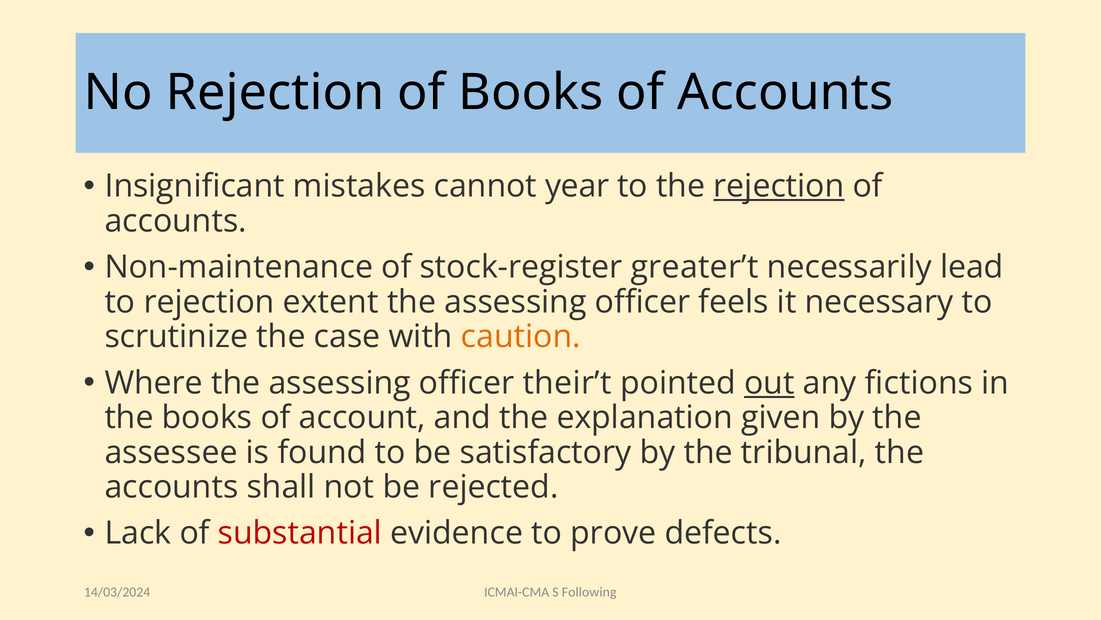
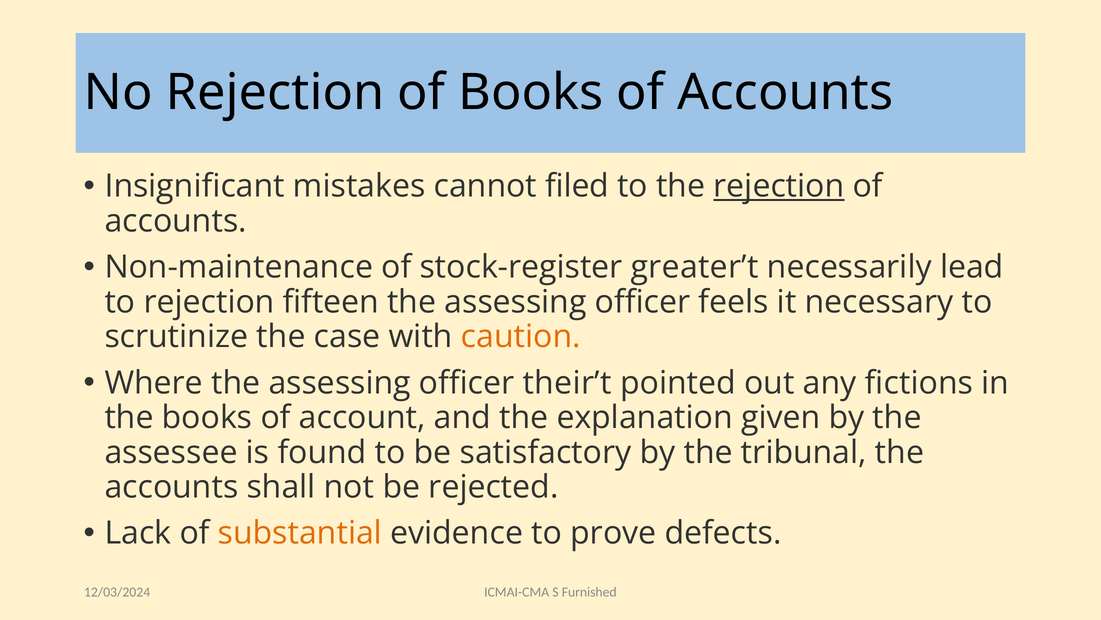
year: year -> filed (577, 186)
extent: extent -> fifteen (331, 302)
out underline: present -> none (769, 383)
substantial colour: red -> orange (300, 533)
Following: Following -> Furnished (589, 591)
14/03/2024: 14/03/2024 -> 12/03/2024 (117, 591)
